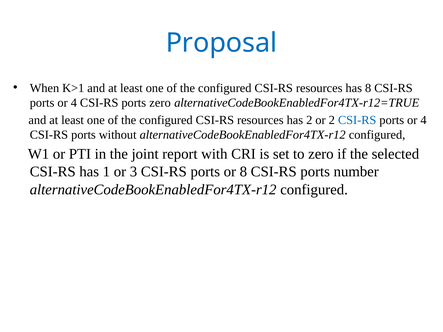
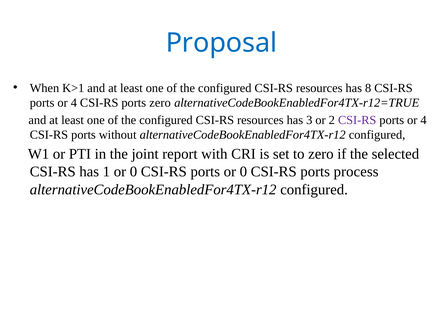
has 2: 2 -> 3 (309, 120)
CSI-RS colour: blue -> purple (357, 120)
1 or 3: 3 -> 0 (133, 172)
ports or 8: 8 -> 0 (243, 172)
number: number -> process (356, 172)
